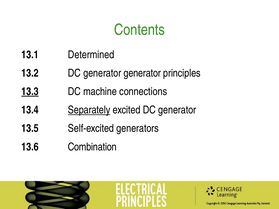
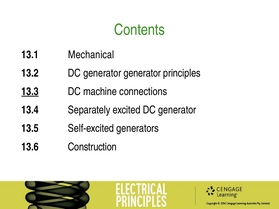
Determined: Determined -> Mechanical (91, 55)
Separately underline: present -> none (89, 110)
Combination: Combination -> Construction (92, 147)
